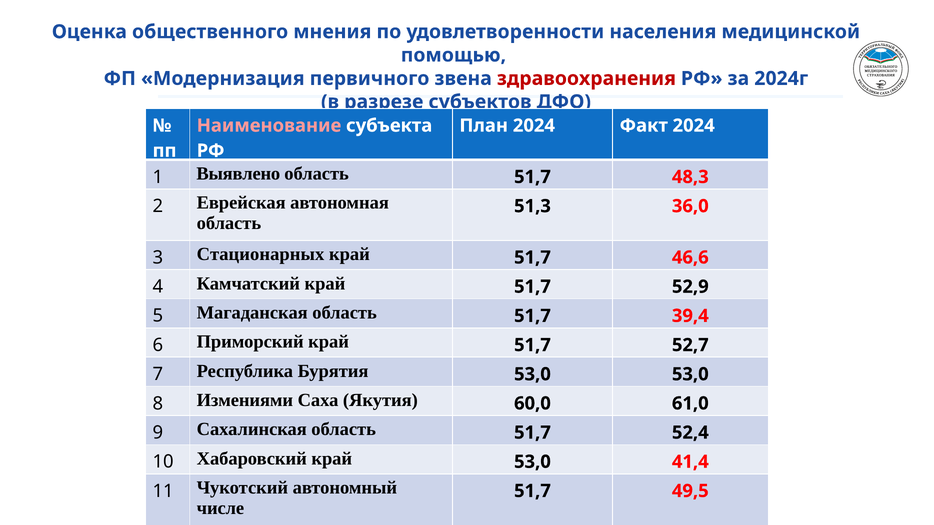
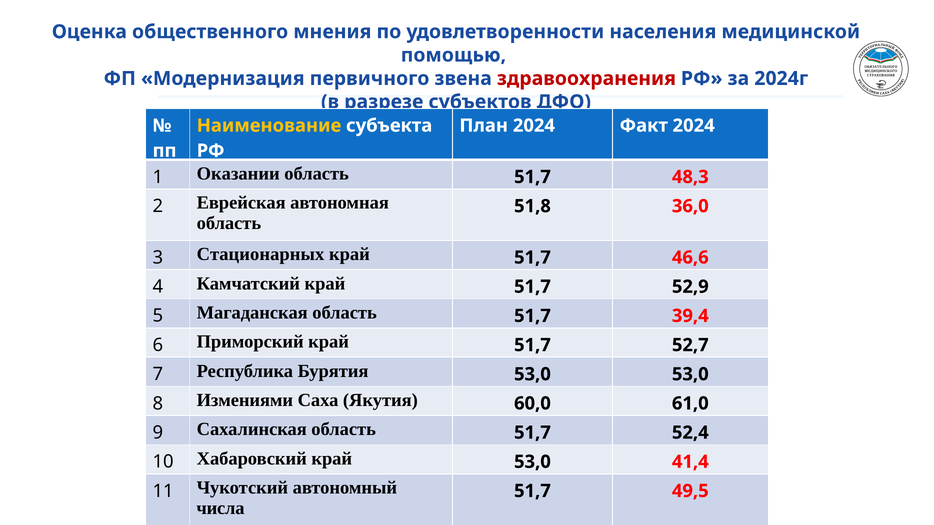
Наименование colour: pink -> yellow (269, 126)
Выявлено: Выявлено -> Оказании (238, 174)
51,3: 51,3 -> 51,8 (532, 206)
числе: числе -> числа (220, 508)
